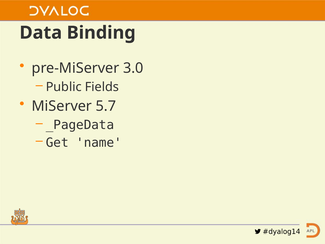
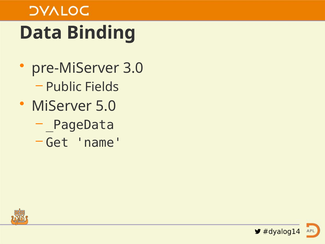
5.7: 5.7 -> 5.0 (106, 106)
